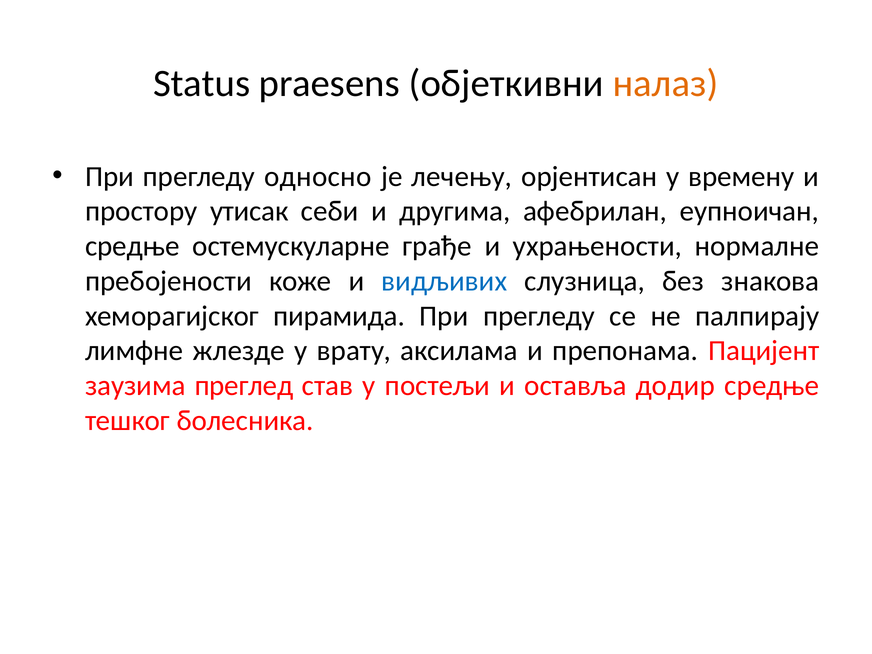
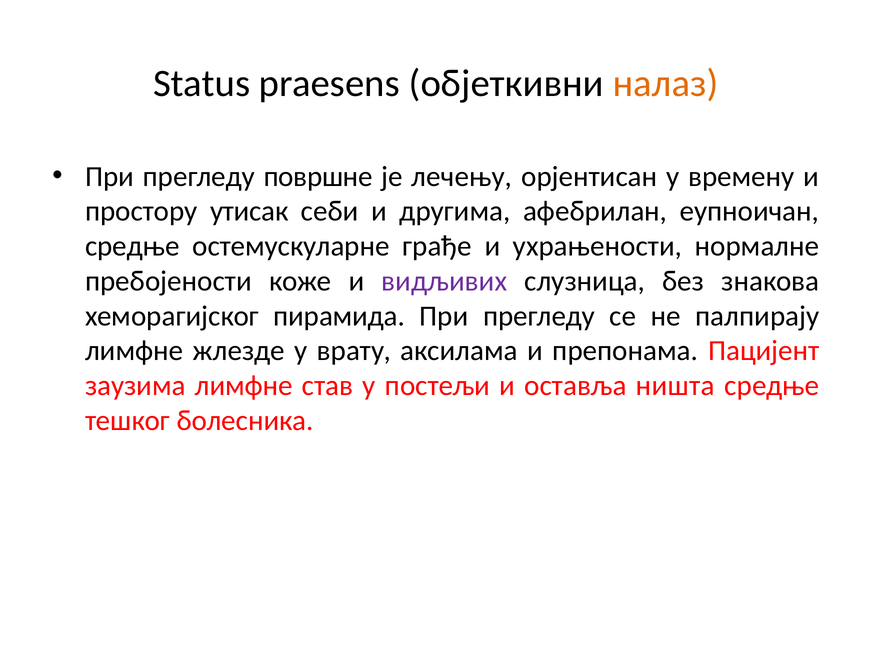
односно: односно -> површне (318, 176)
видљивих colour: blue -> purple (444, 281)
заузима преглед: преглед -> лимфне (244, 386)
додир: додир -> ништа (675, 386)
